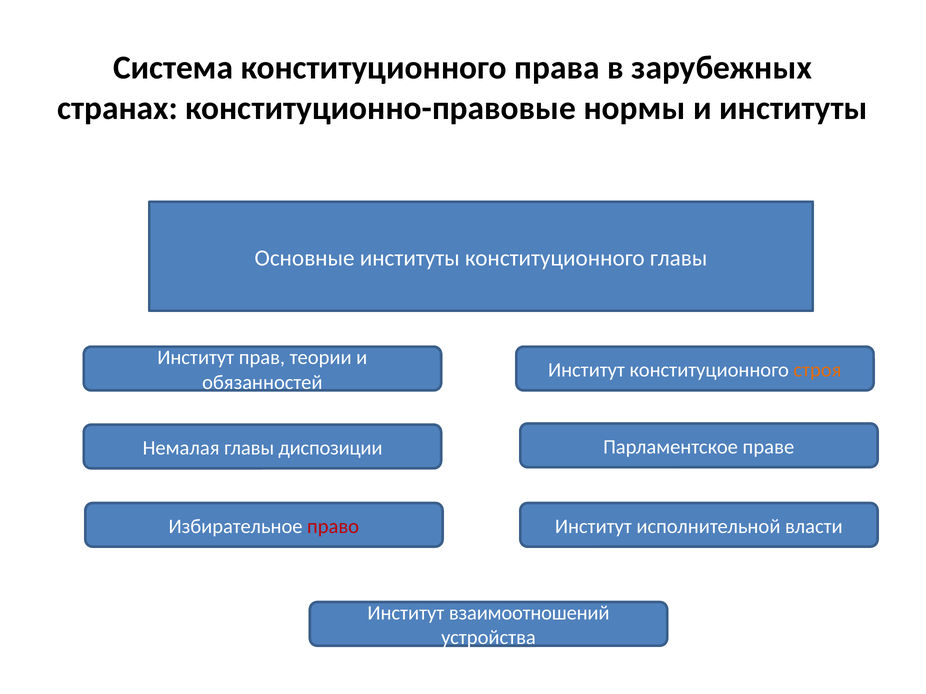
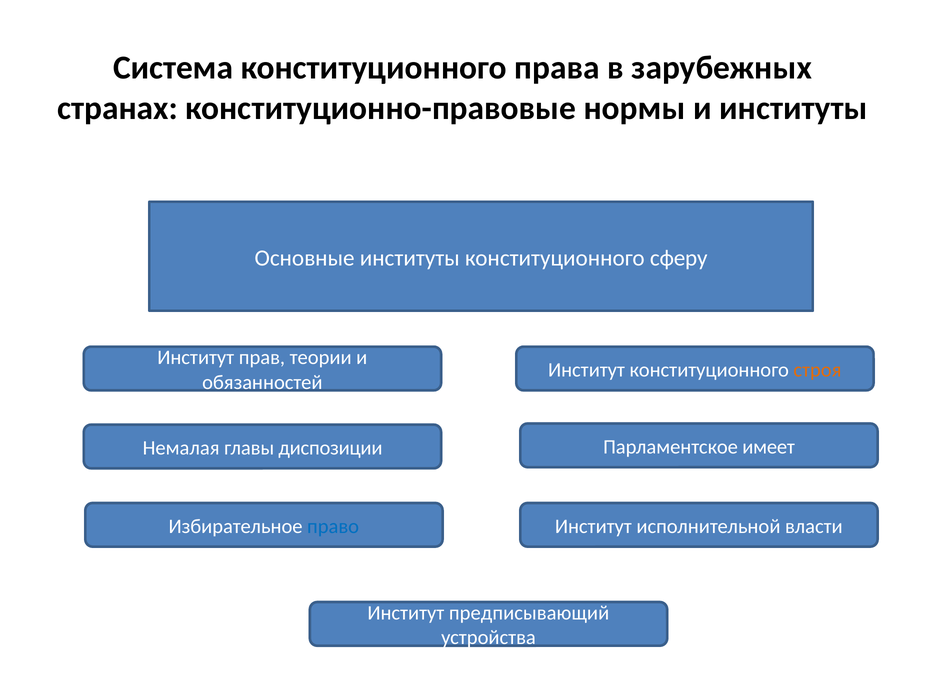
конституционного главы: главы -> сферу (679, 258)
праве: праве -> имеет (769, 447)
право colour: red -> blue (333, 527)
взаимоотношений: взаимоотношений -> предписывающий (529, 613)
